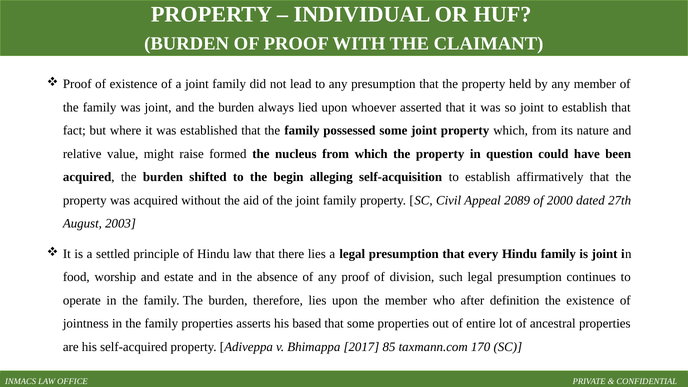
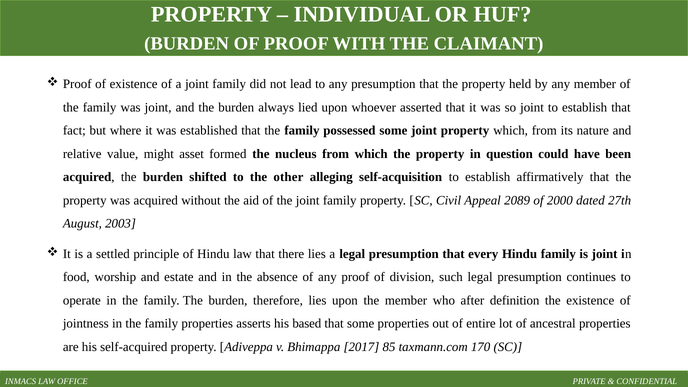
raise: raise -> asset (192, 154)
begin: begin -> other (288, 177)
